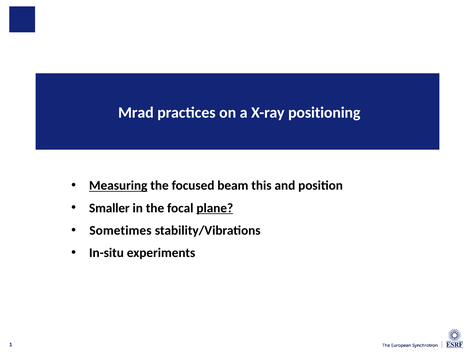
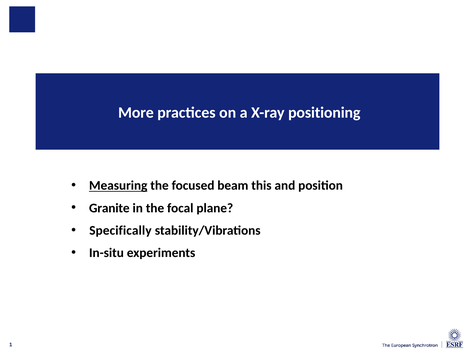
Mrad: Mrad -> More (136, 113)
Smaller: Smaller -> Granite (109, 208)
plane underline: present -> none (215, 208)
Sometimes: Sometimes -> Specifically (120, 231)
